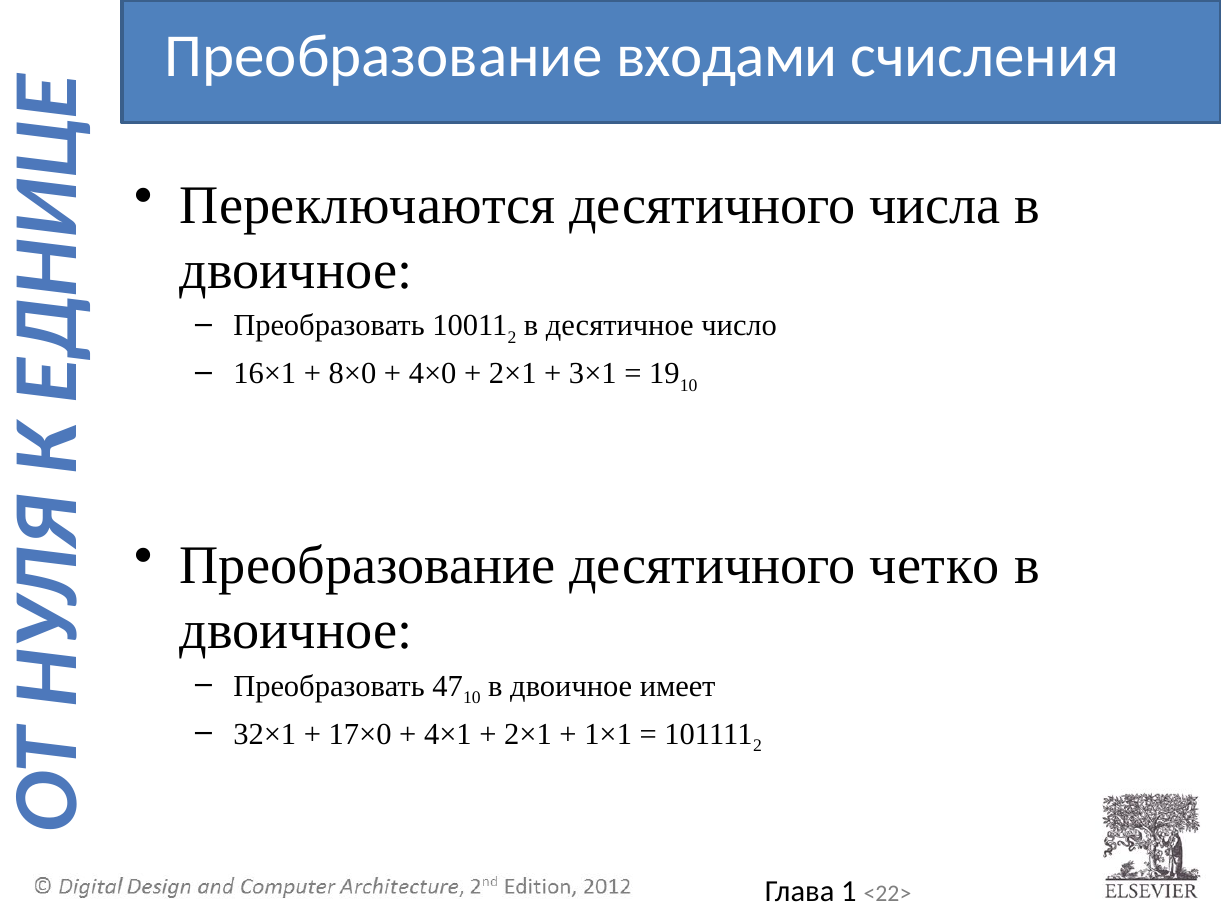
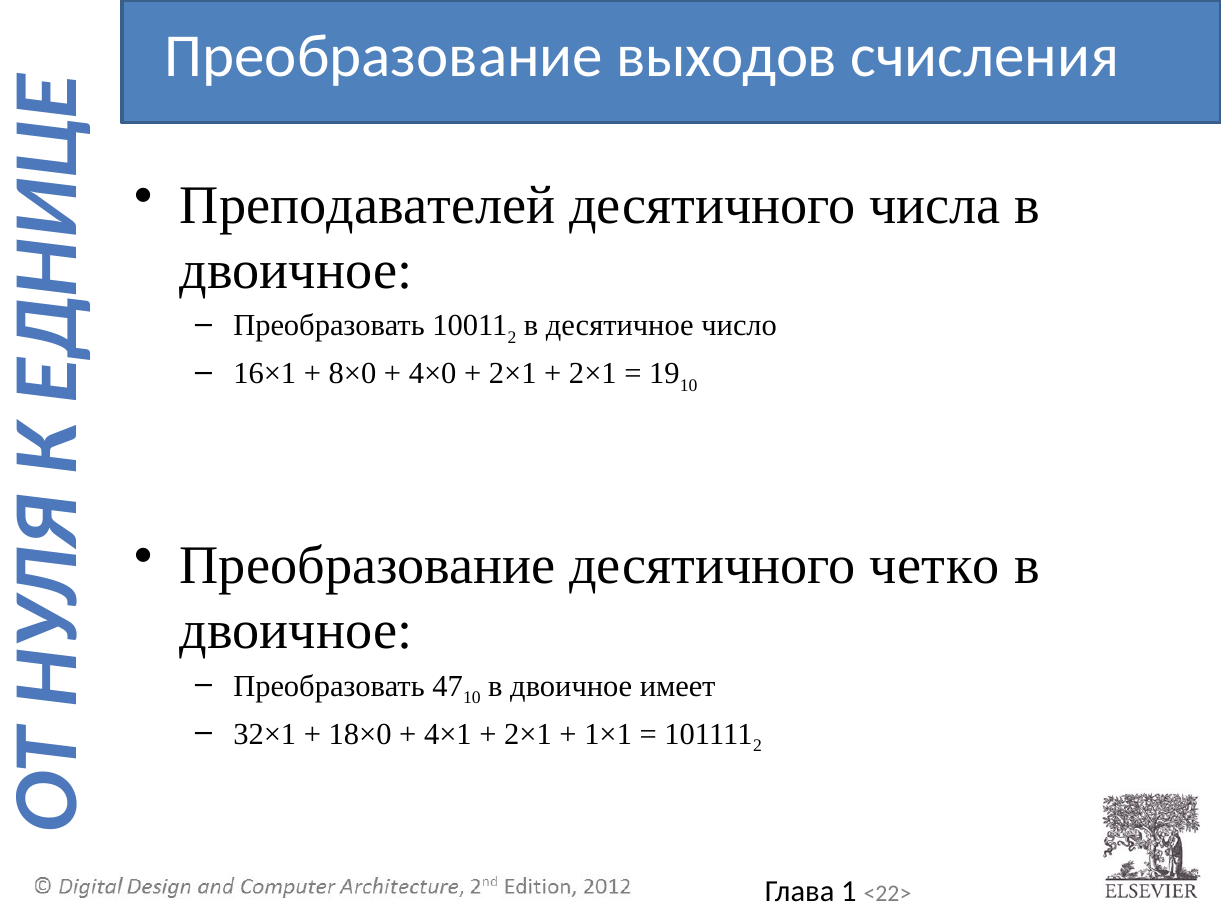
входами: входами -> выходов (727, 56)
Переключаются: Переключаются -> Преподавателей (368, 205)
3×1: 3×1 -> 2×1 (593, 373)
17×0: 17×0 -> 18×0 (360, 734)
